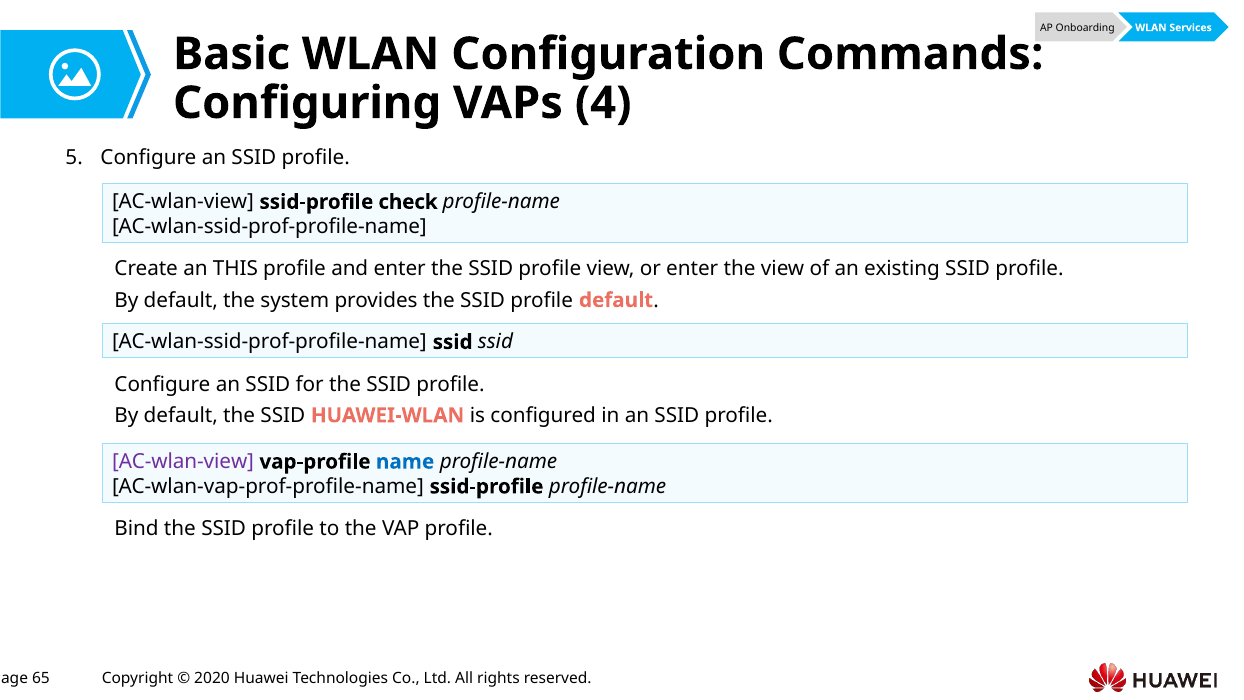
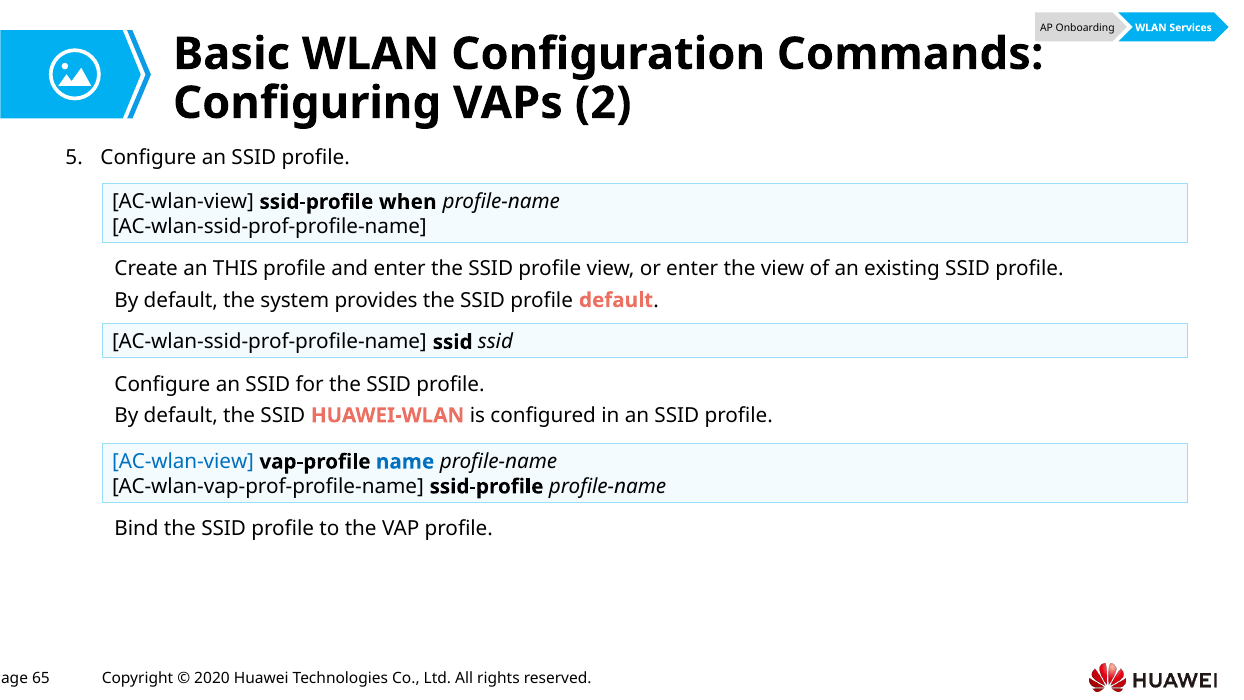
4: 4 -> 2 (603, 103)
check: check -> when (408, 202)
AC-wlan-view colour: purple -> blue (183, 462)
